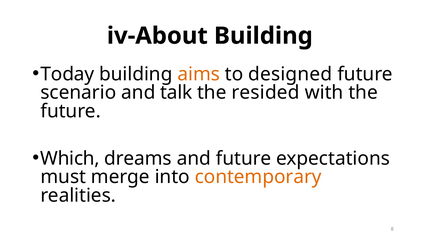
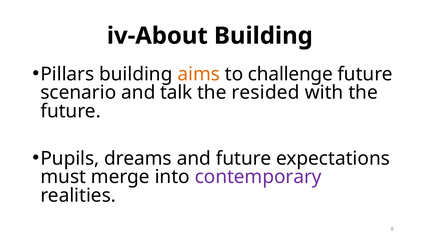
Today: Today -> Pillars (67, 74)
designed: designed -> challenge (290, 74)
Which: Which -> Pupils (70, 158)
contemporary colour: orange -> purple (258, 177)
